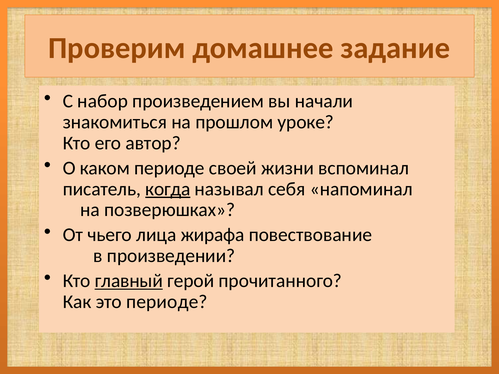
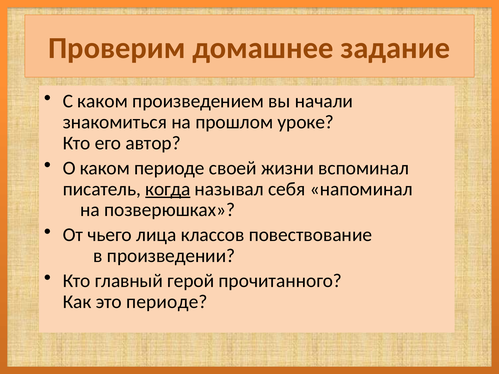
С набор: набор -> каком (103, 101)
жирафа: жирафа -> классов (213, 235)
главный underline: present -> none (129, 281)
